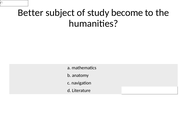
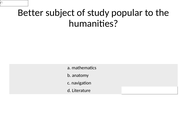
become: become -> popular (127, 13)
